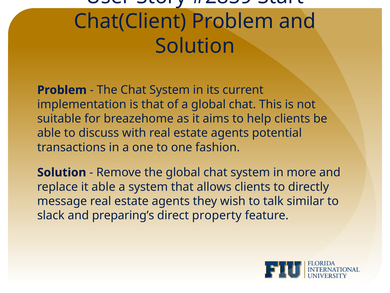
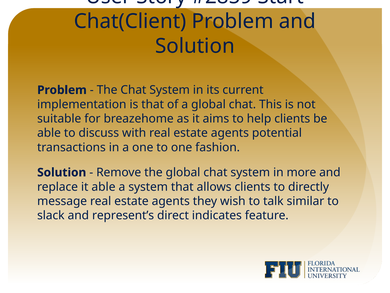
preparing’s: preparing’s -> represent’s (123, 215)
property: property -> indicates (217, 215)
